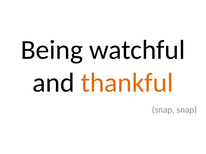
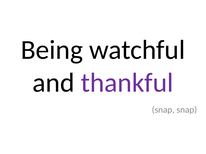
thankful colour: orange -> purple (127, 83)
